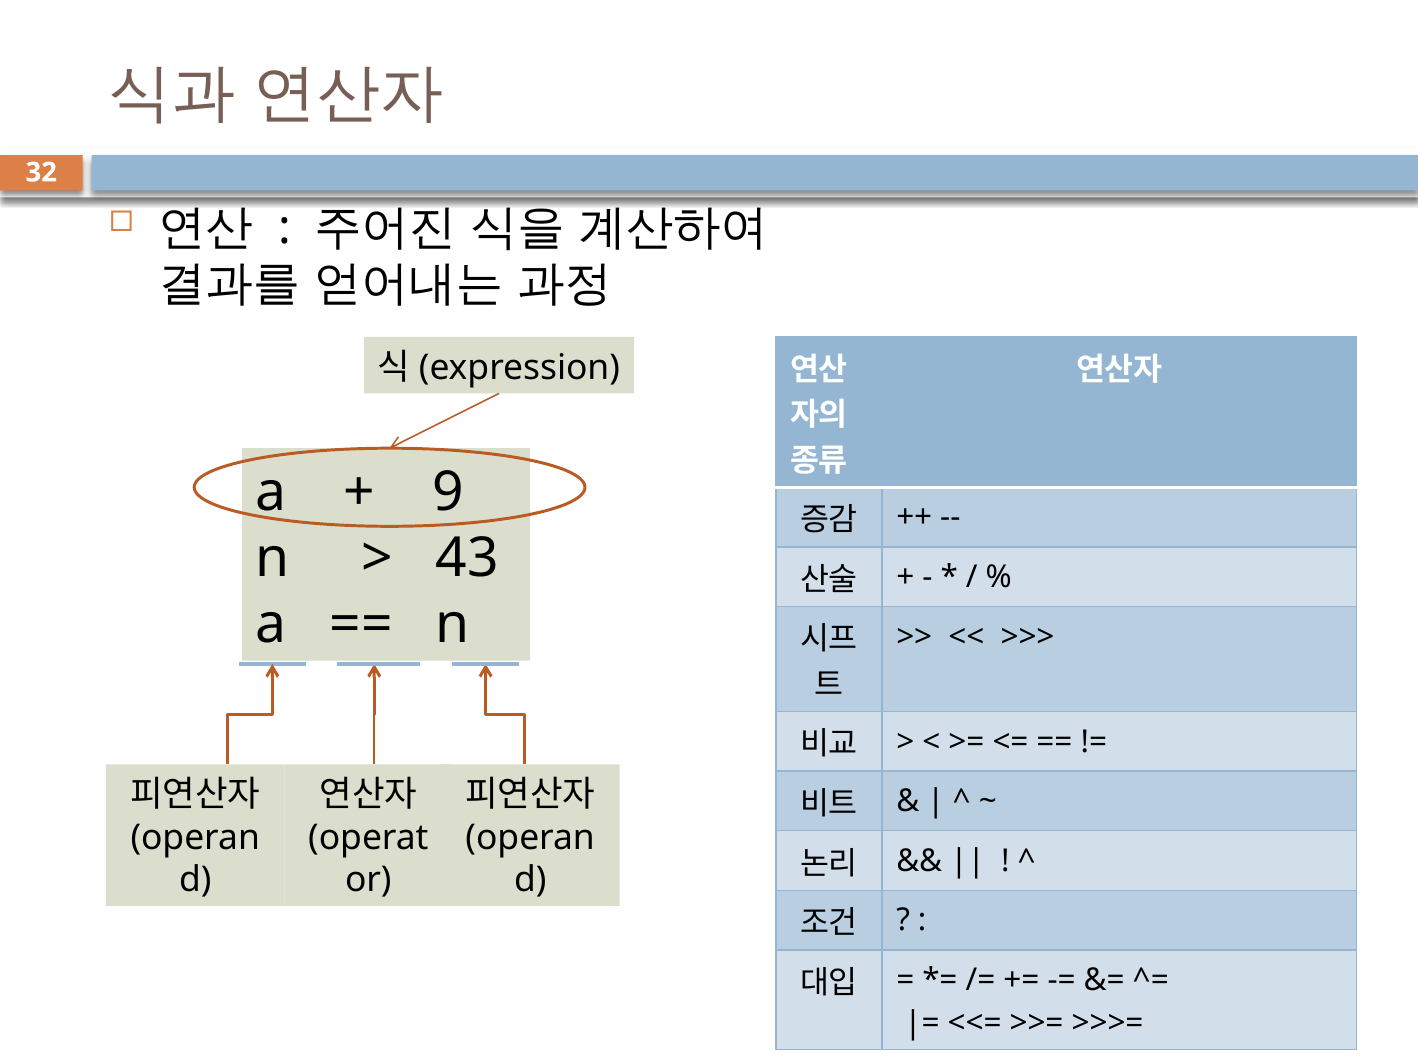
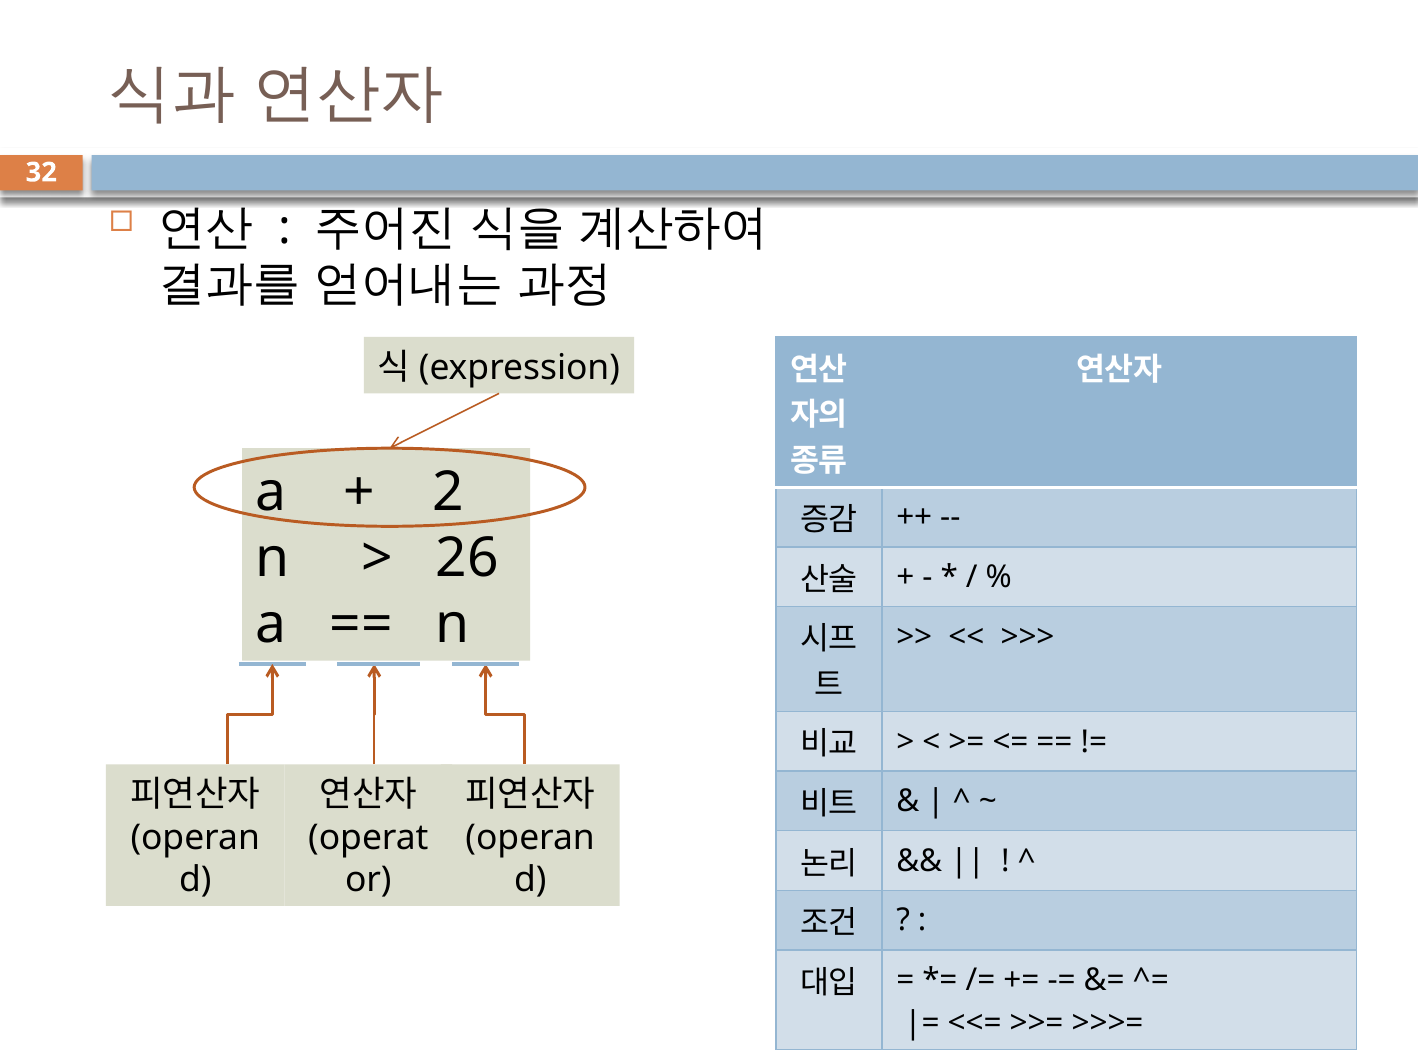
9: 9 -> 2 (448, 492)
43: 43 -> 26 (467, 559)
